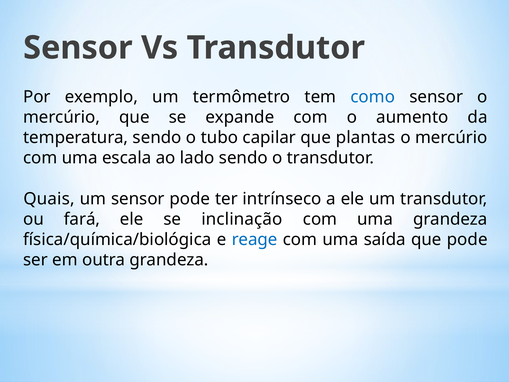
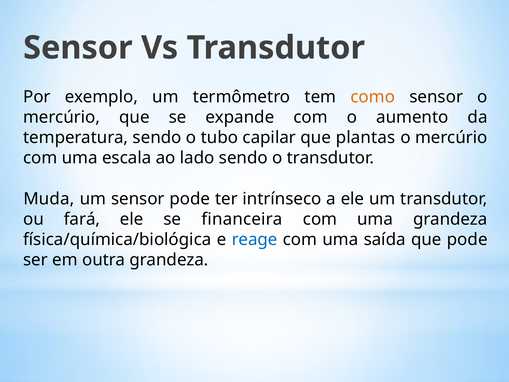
como colour: blue -> orange (373, 97)
Quais: Quais -> Muda (49, 199)
inclinação: inclinação -> financeira (242, 219)
